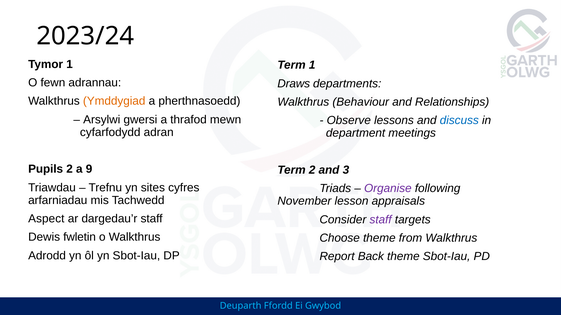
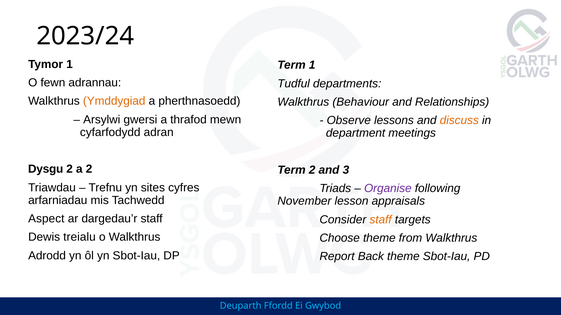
Draws: Draws -> Tudful (294, 84)
discuss colour: blue -> orange (459, 121)
Pupils: Pupils -> Dysgu (46, 169)
a 9: 9 -> 2 (89, 169)
staff colour: purple -> orange (381, 220)
fwletin: fwletin -> treialu (79, 237)
